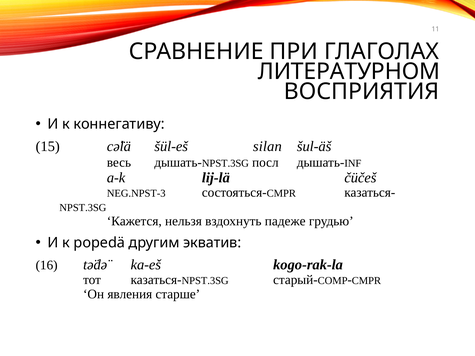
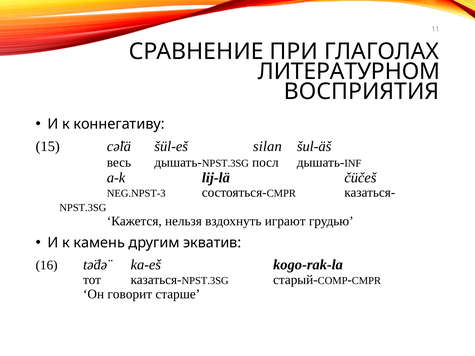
падеже: падеже -> играют (285, 221)
popedä: popedä -> камень (99, 243)
явления: явления -> говорит (130, 294)
